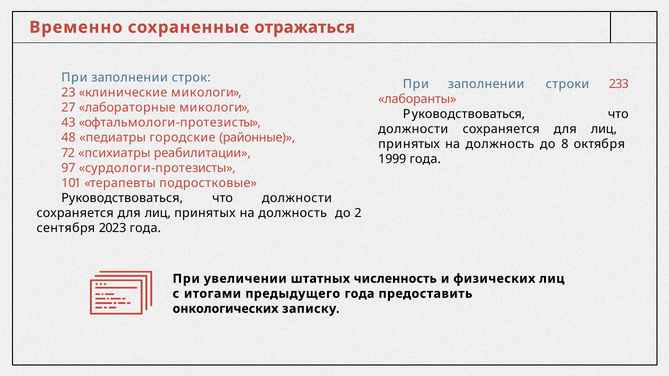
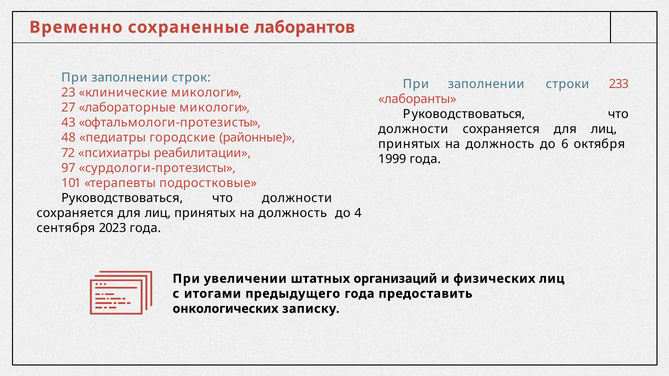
отражаться: отражаться -> лаборантов (305, 27)
8: 8 -> 6 (565, 144)
2: 2 -> 4 (358, 213)
численность: численность -> организаций (395, 279)
